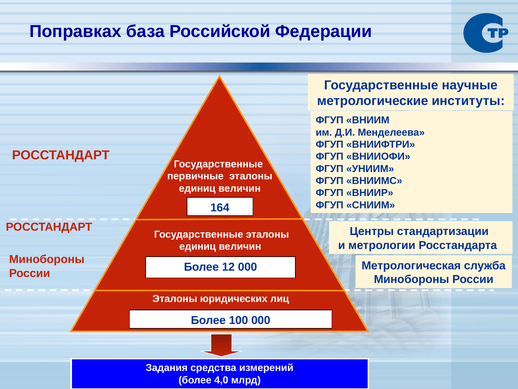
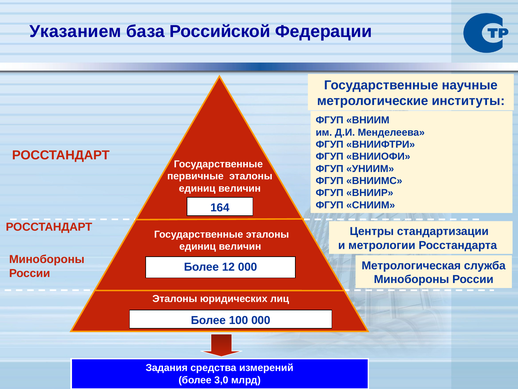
Поправках: Поправках -> Указанием (75, 31)
4,0: 4,0 -> 3,0 (221, 380)
